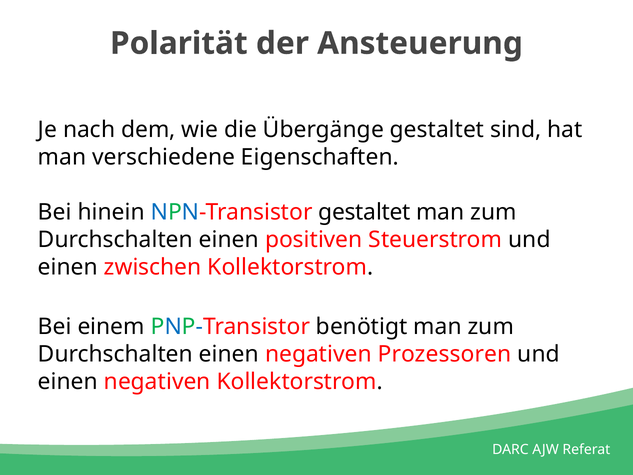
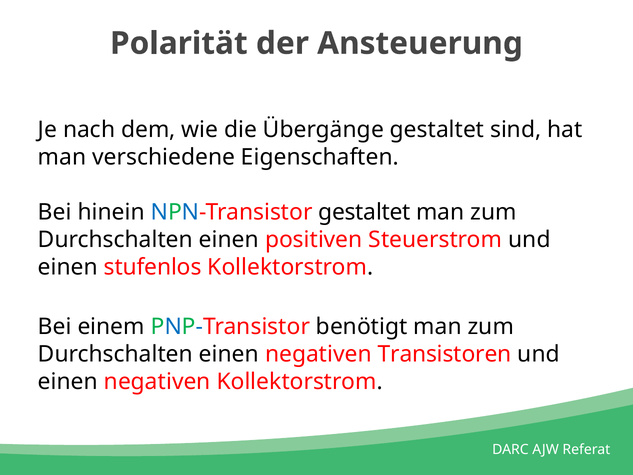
zwischen: zwischen -> stufenlos (153, 267)
Prozessoren: Prozessoren -> Transistoren (445, 354)
